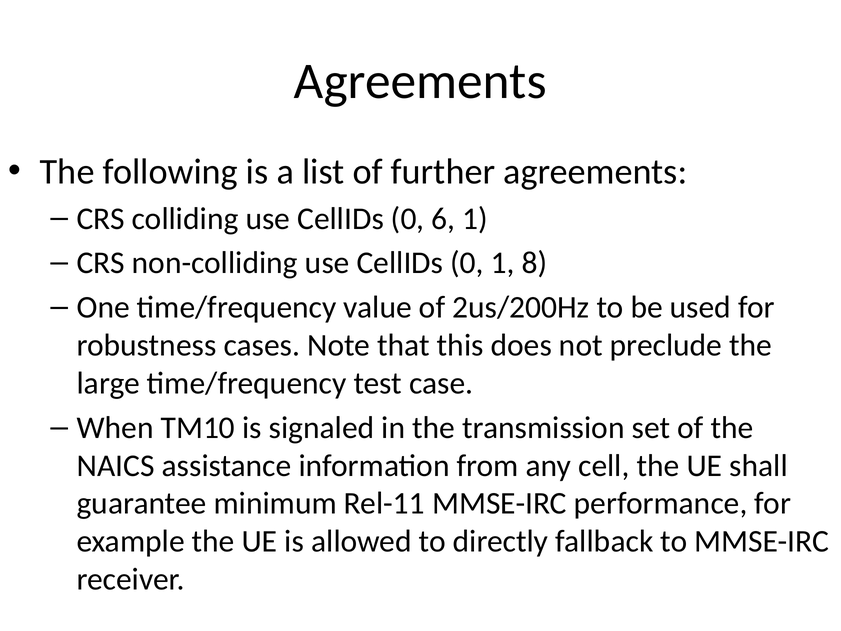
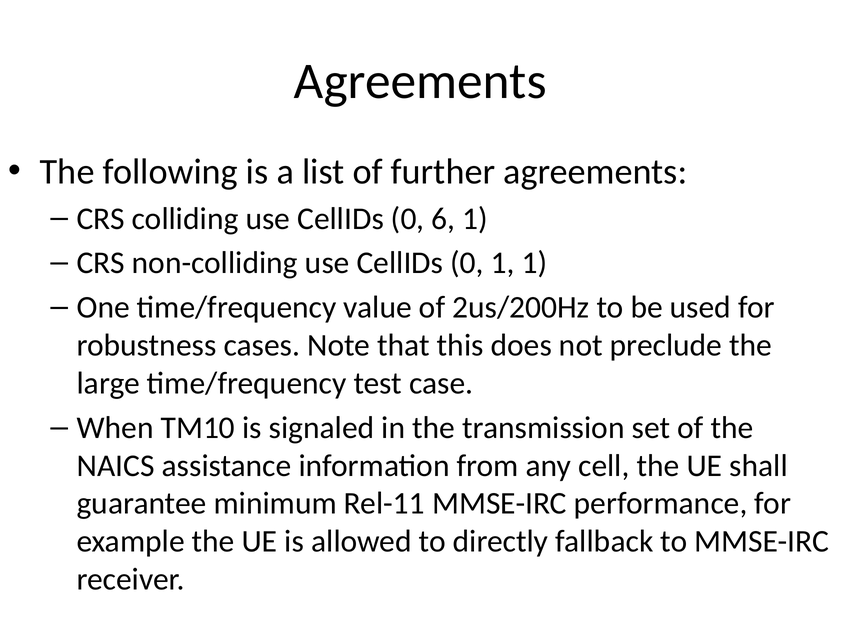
1 8: 8 -> 1 (535, 263)
